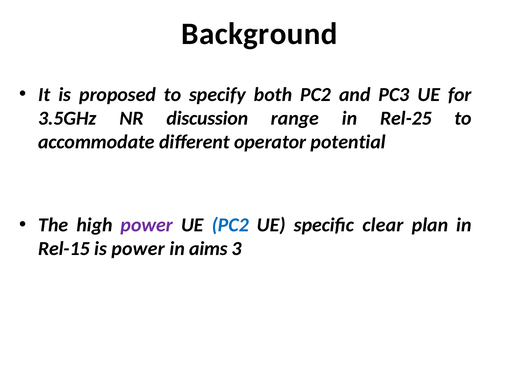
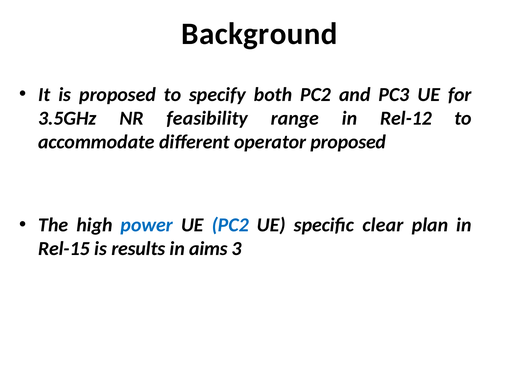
discussion: discussion -> feasibility (207, 118)
Rel-25: Rel-25 -> Rel-12 (406, 118)
operator potential: potential -> proposed (348, 142)
power colour: purple -> blue (147, 225)
is power: power -> results (138, 249)
